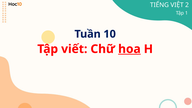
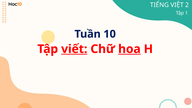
viết underline: none -> present (74, 49)
